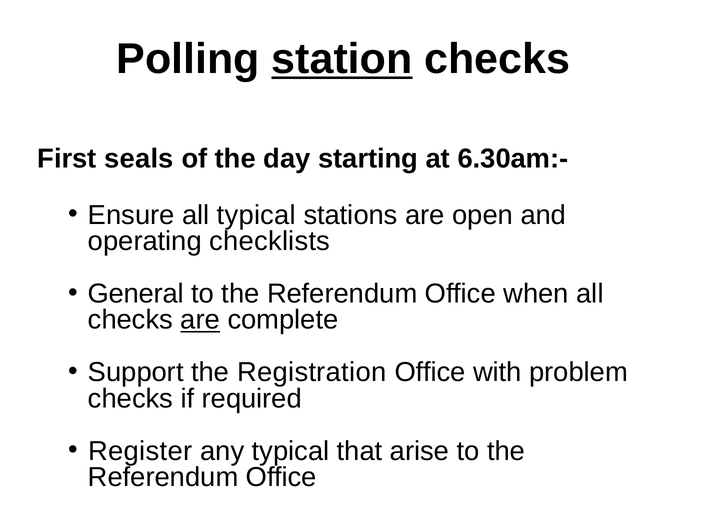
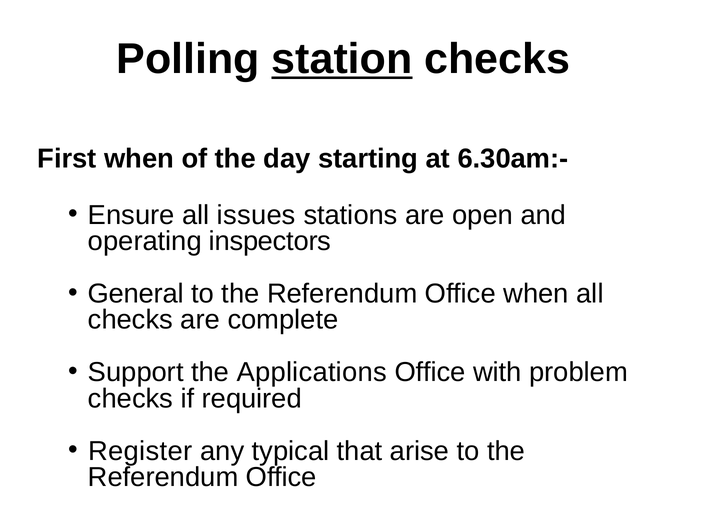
First seals: seals -> when (139, 159)
all typical: typical -> issues (256, 215)
checklists: checklists -> inspectors (270, 241)
are underline: present -> none (200, 320)
Registration: Registration -> Applications (312, 372)
